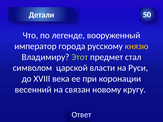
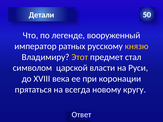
города: города -> ратных (72, 46)
Этот colour: light green -> yellow (80, 57)
весенний: весенний -> прятаться (33, 90)
связан: связан -> всегда (78, 90)
